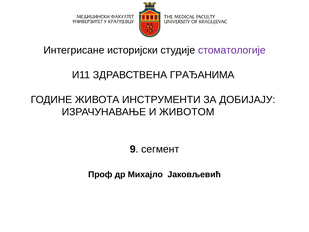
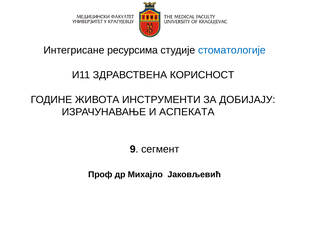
историјски: историјски -> ресурсима (132, 50)
стоматологије colour: purple -> blue (232, 50)
ГРАЂАНИМА: ГРАЂАНИМА -> КОРИСНОСТ (202, 75)
ЖИВОТОМ: ЖИВОТОМ -> АСПЕКАТА (187, 112)
